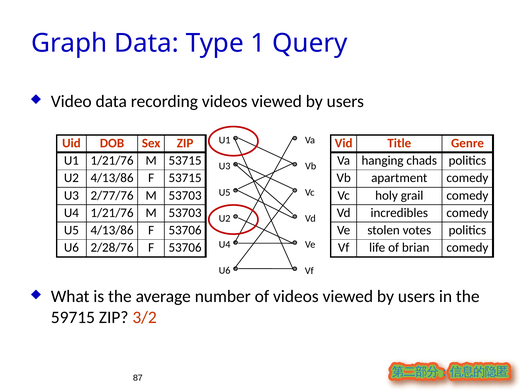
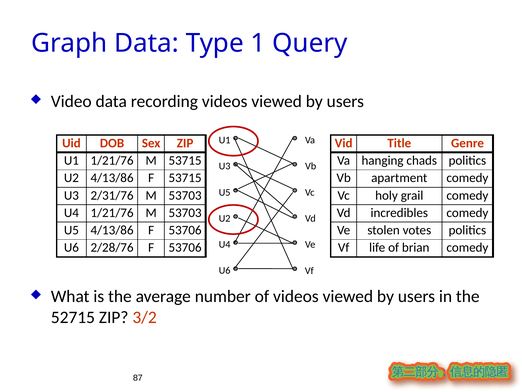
2/77/76: 2/77/76 -> 2/31/76 (112, 195)
59715: 59715 -> 52715 (73, 317)
